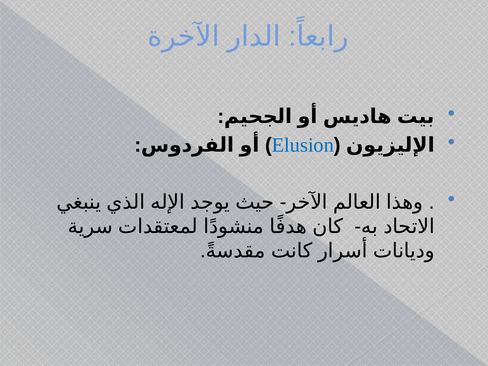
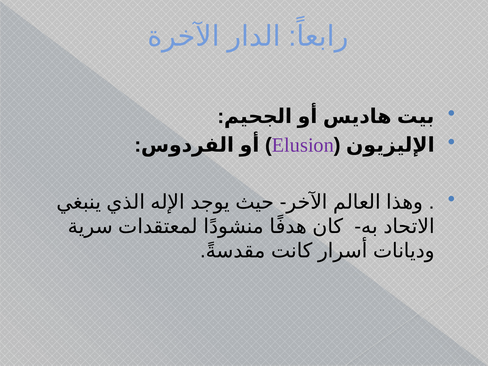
Elusion colour: blue -> purple (303, 145)
